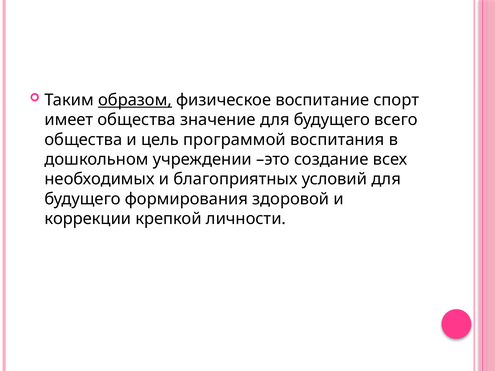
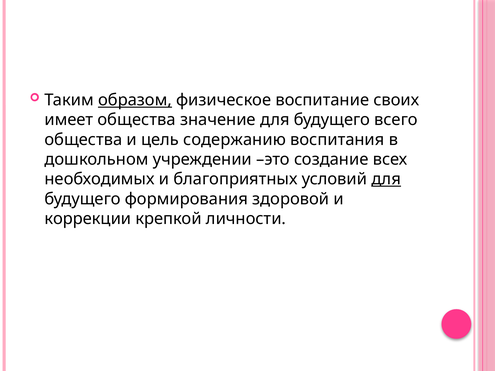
спорт: спорт -> своих (396, 100)
программой: программой -> содержанию (235, 140)
для underline: none -> present (386, 179)
